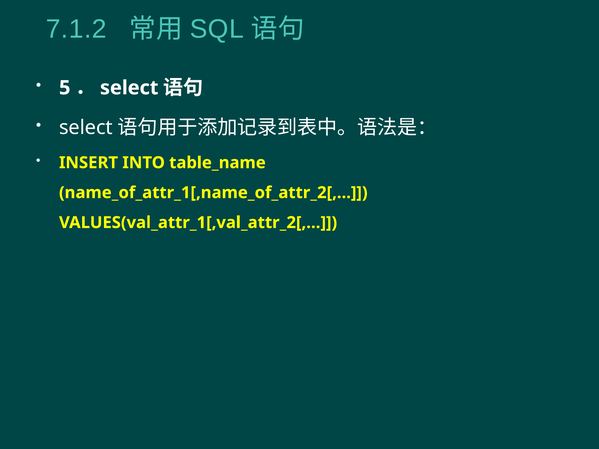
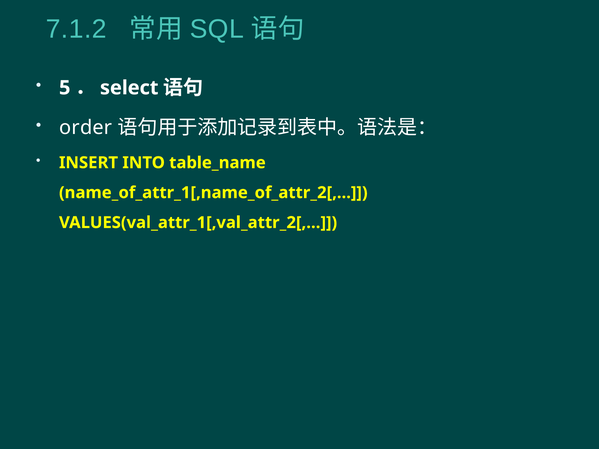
select: select -> order (86, 128)
